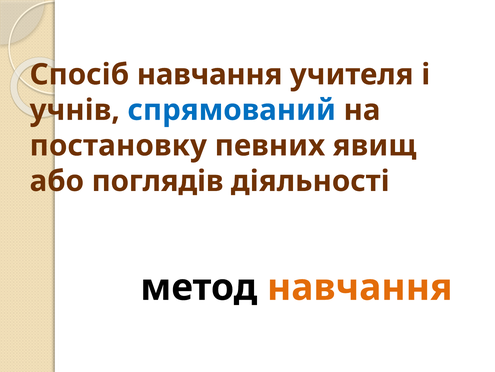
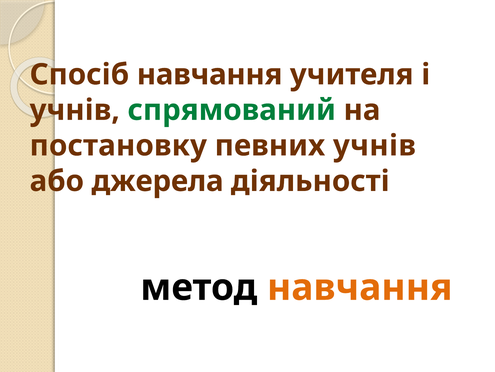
спрямований colour: blue -> green (232, 110)
певних явищ: явищ -> учнів (374, 145)
поглядів: поглядів -> джерела (158, 181)
